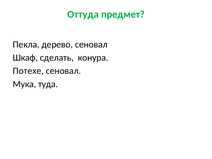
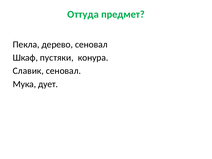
сделать: сделать -> пустяки (57, 58)
Потехе: Потехе -> Славик (28, 71)
туда: туда -> дует (48, 84)
